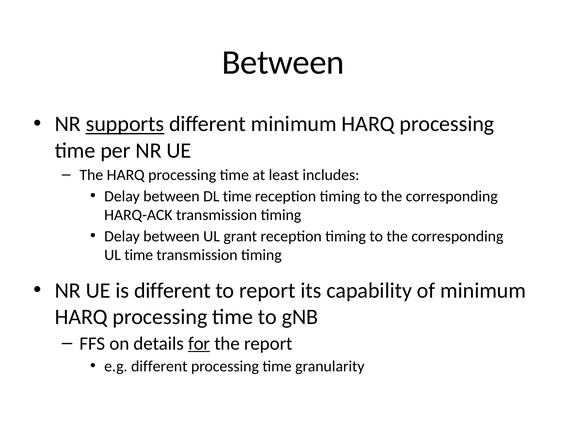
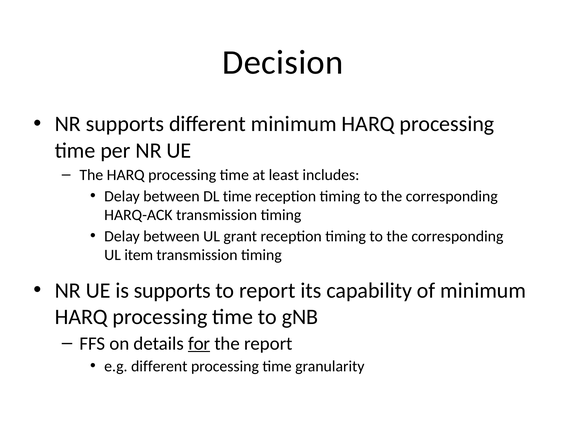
Between: Between -> Decision (283, 62)
supports underline: present -> none (125, 124)
UL time: time -> item (139, 255)
is different: different -> supports (172, 291)
